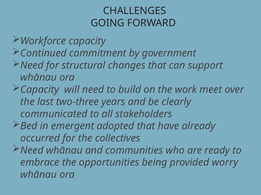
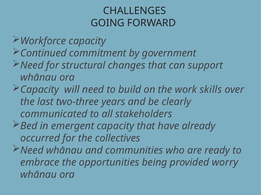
meet: meet -> skills (211, 90)
emergent adopted: adopted -> capacity (115, 127)
